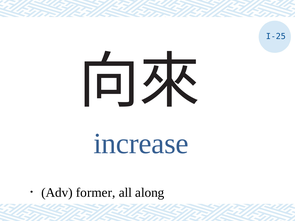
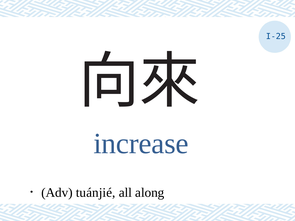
former: former -> tuánjié (96, 193)
